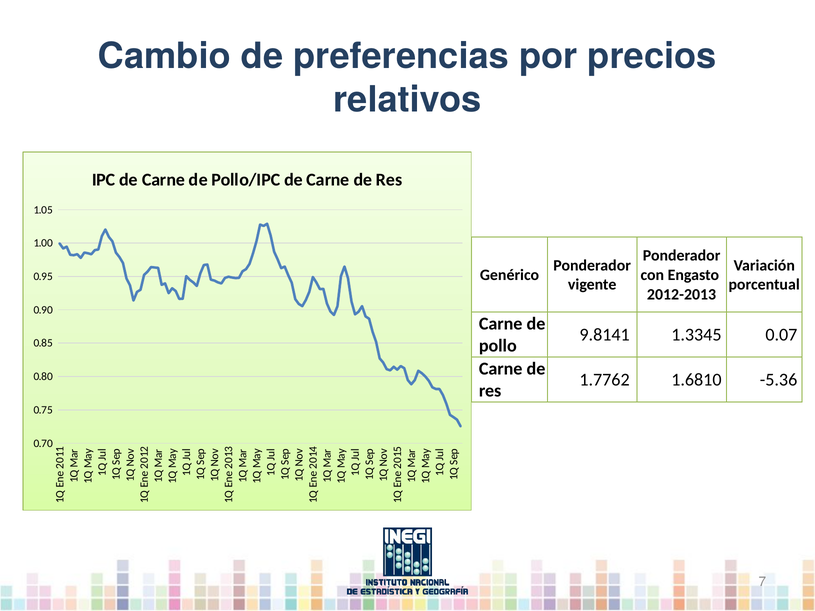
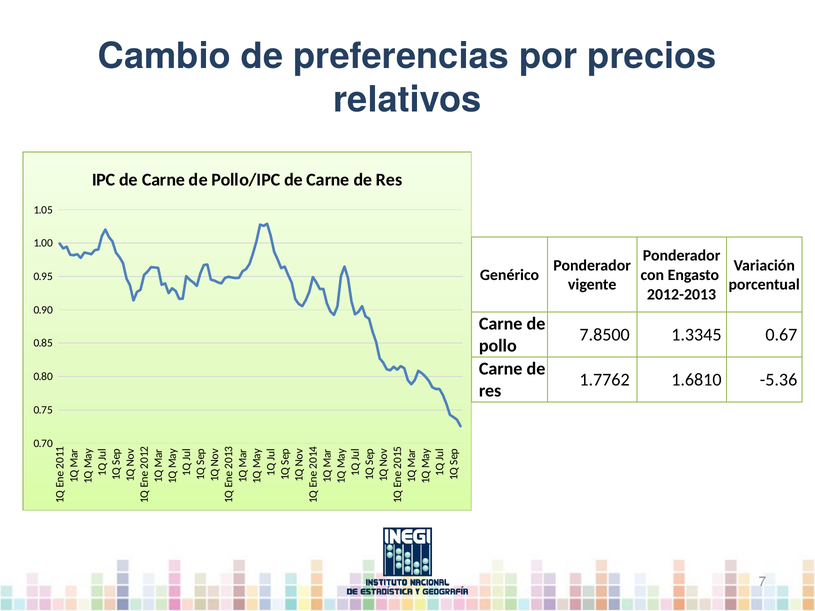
9.8141: 9.8141 -> 7.8500 (605, 335)
0.07: 0.07 -> 0.67 (781, 335)
